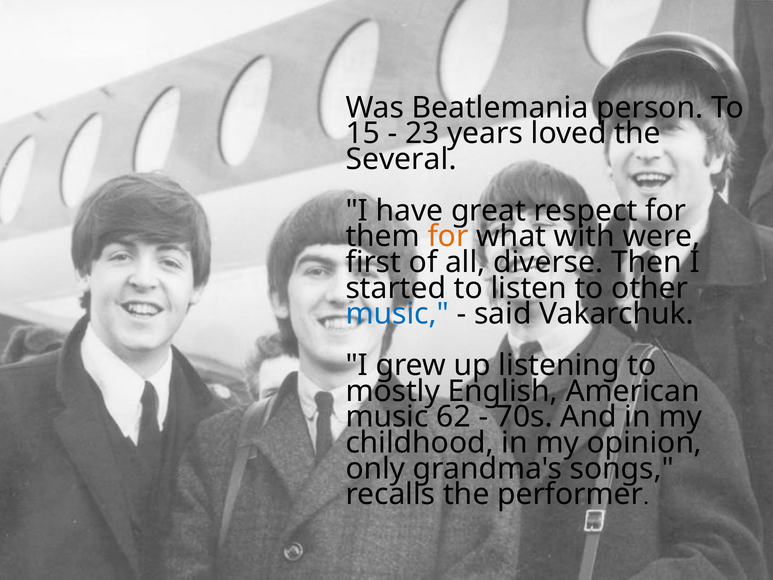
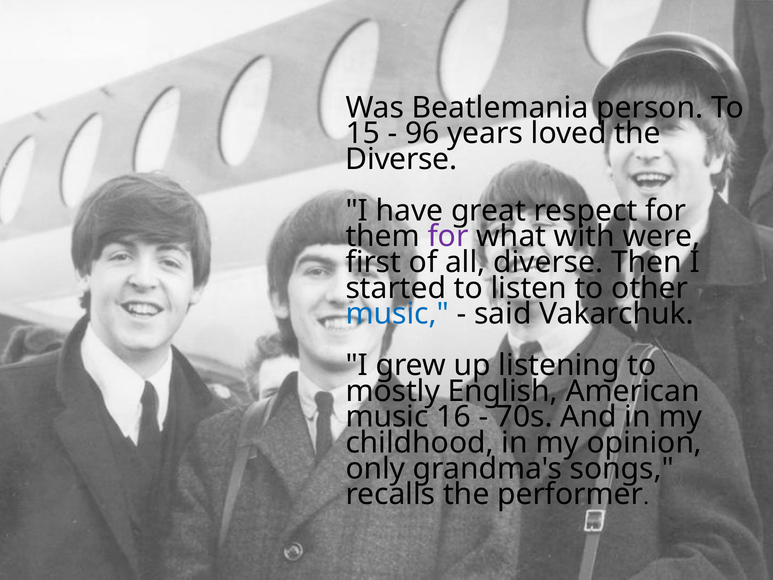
23: 23 -> 96 (422, 133)
Several: Several -> Diverse (401, 159)
for colour: orange -> purple (448, 236)
62: 62 -> 16 (454, 417)
